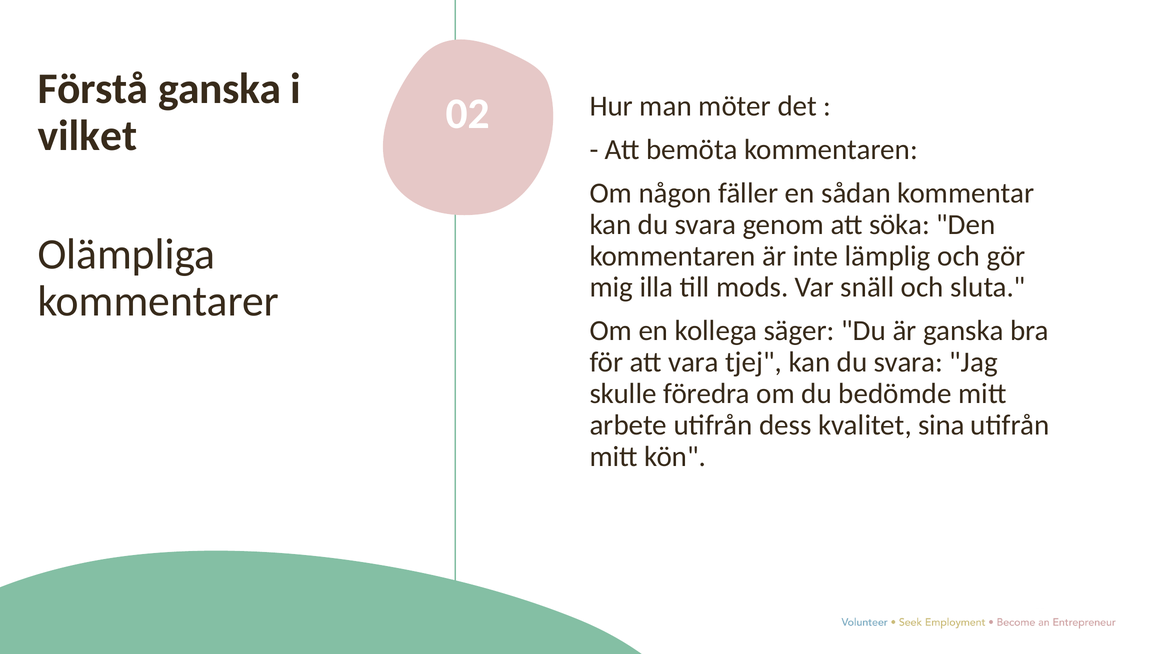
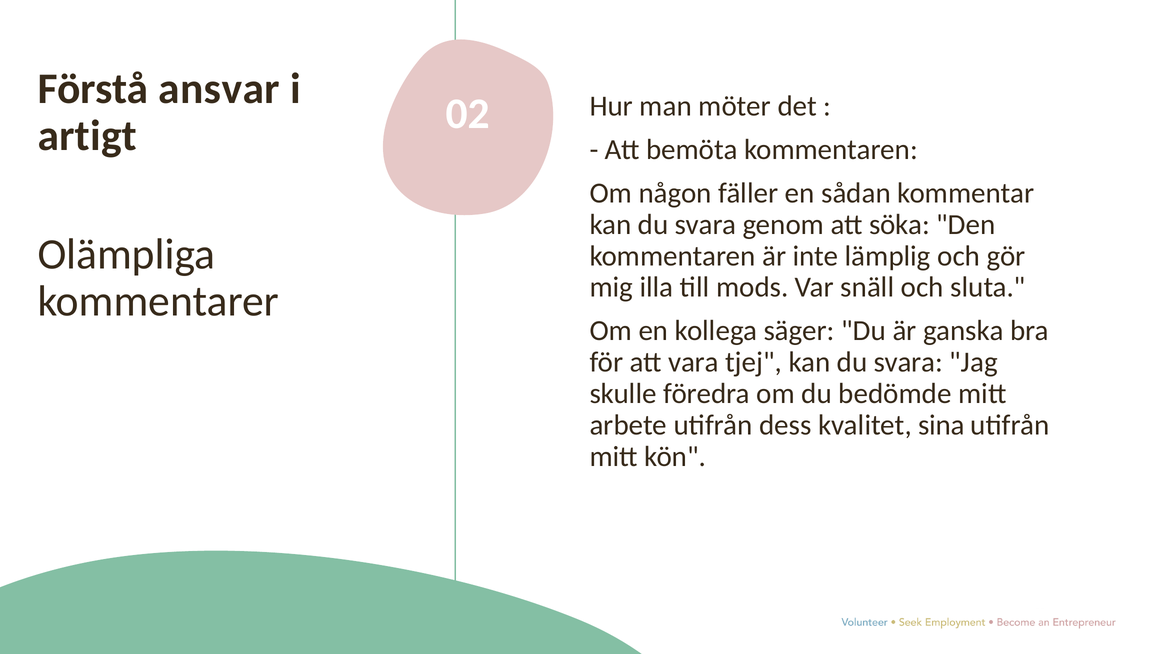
Förstå ganska: ganska -> ansvar (219, 89)
vilket: vilket -> artigt (87, 136)
